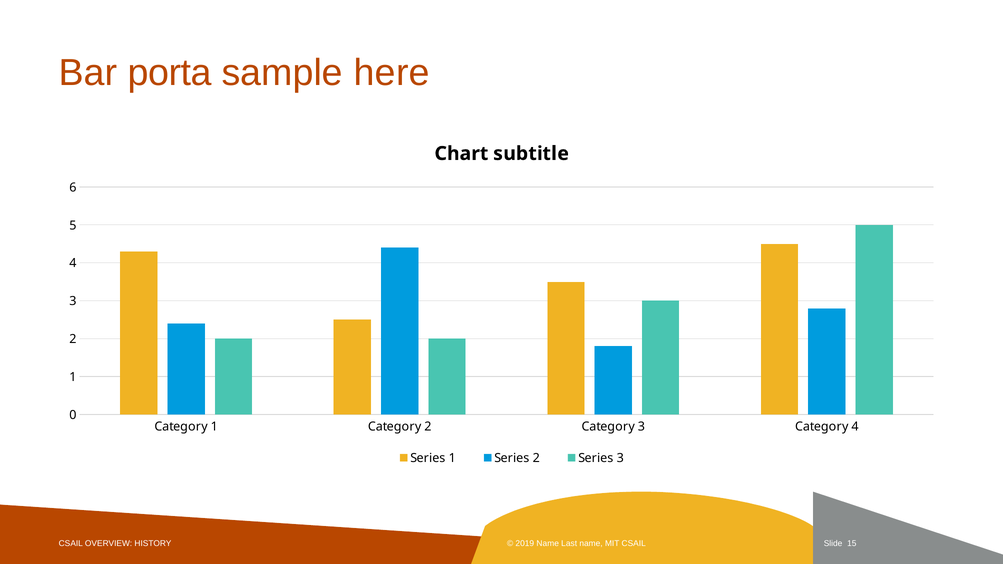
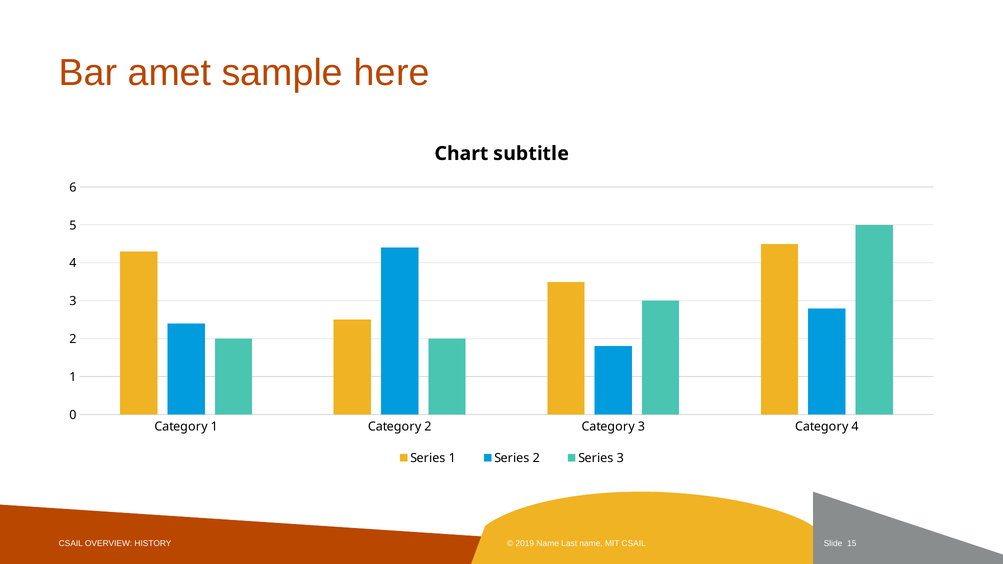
porta: porta -> amet (169, 73)
